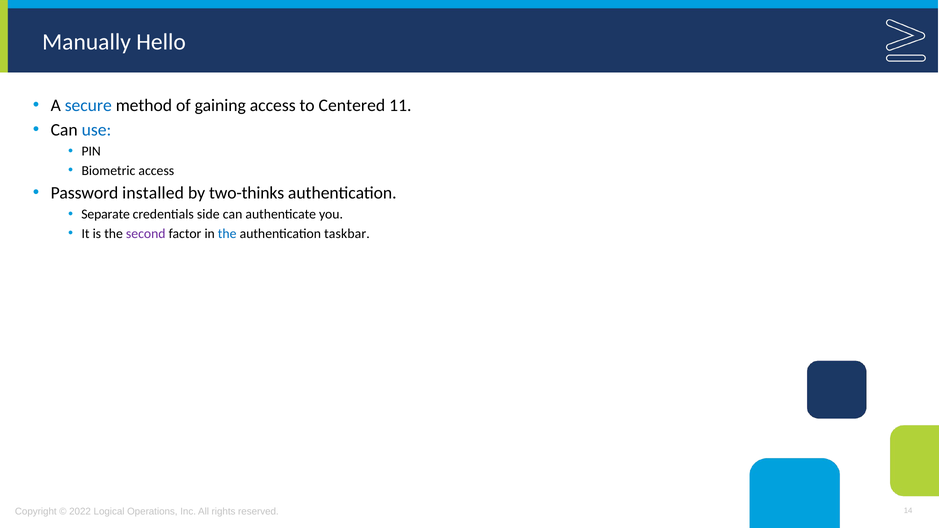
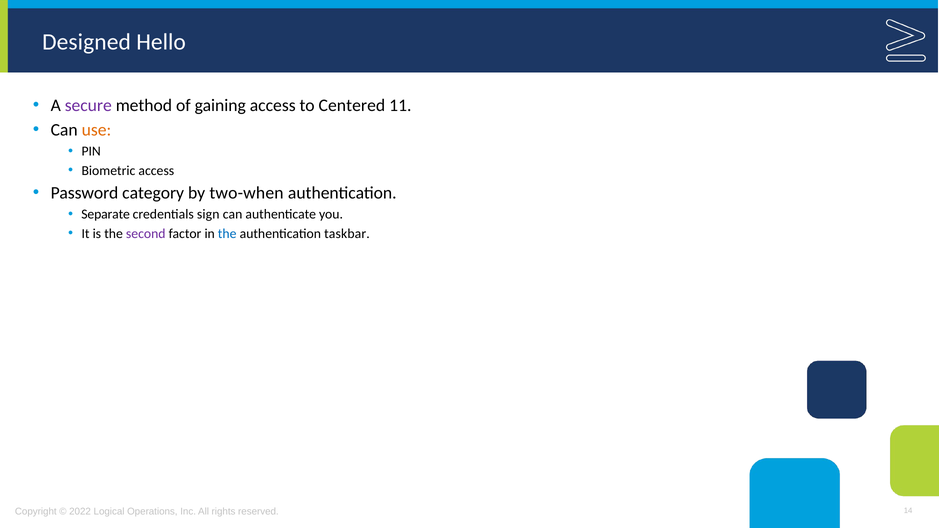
Manually: Manually -> Designed (87, 42)
secure colour: blue -> purple (88, 106)
use colour: blue -> orange (96, 130)
installed: installed -> category (153, 193)
two-thinks: two-thinks -> two-when (246, 193)
side: side -> sign (208, 214)
